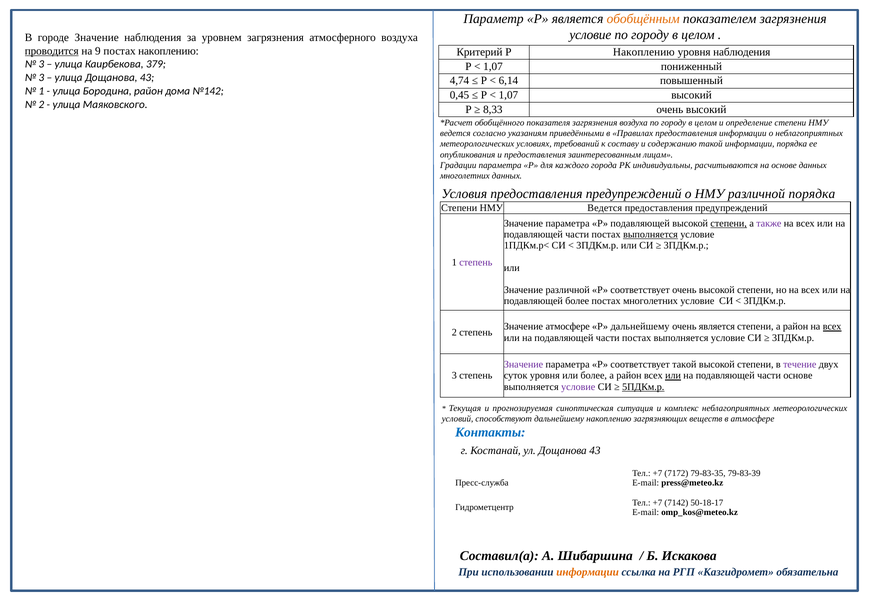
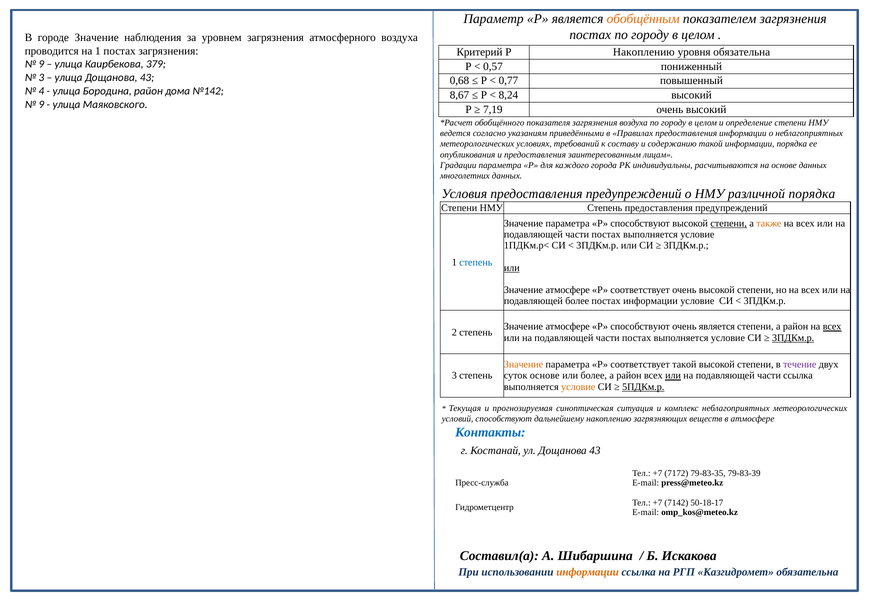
условие: условие -> постах (590, 35)
проводится underline: present -> none (52, 51)
на 9: 9 -> 1 (98, 51)
постах накоплению: накоплению -> загрязнения (168, 51)
уровня наблюдения: наблюдения -> обязательна (742, 52)
3: 3 -> 9 (41, 64)
1,07: 1,07 -> 0,57 (493, 67)
4,74: 4,74 -> 0,68 (459, 81)
6,14: 6,14 -> 0,77 (508, 81)
1: 1 -> 4 (41, 91)
0,45: 0,45 -> 8,67 (459, 95)
1,07: 1,07 -> 8,24 (508, 95)
2: 2 -> 9 (41, 104)
8,33: 8,33 -> 7,19 (493, 110)
Ведется: Ведется -> Степень (605, 208)
параметра Р подавляющей: подавляющей -> способствуют (640, 224)
также colour: purple -> orange (769, 224)
выполняется underline: present -> none (650, 235)
степень colour: purple -> blue (476, 263)
или underline: none -> present (512, 268)
различной: различной -> атмосфере (568, 290)
постах многолетних: многолетних -> информации (650, 301)
дальнейшему: дальнейшему -> способствуют (640, 327)
3ПДКм.р underline: none -> present (793, 338)
Значение colour: purple -> orange (524, 365)
суток уровня: уровня -> основе (545, 376)
части основе: основе -> ссылка (798, 376)
условие colour: purple -> orange (578, 387)
